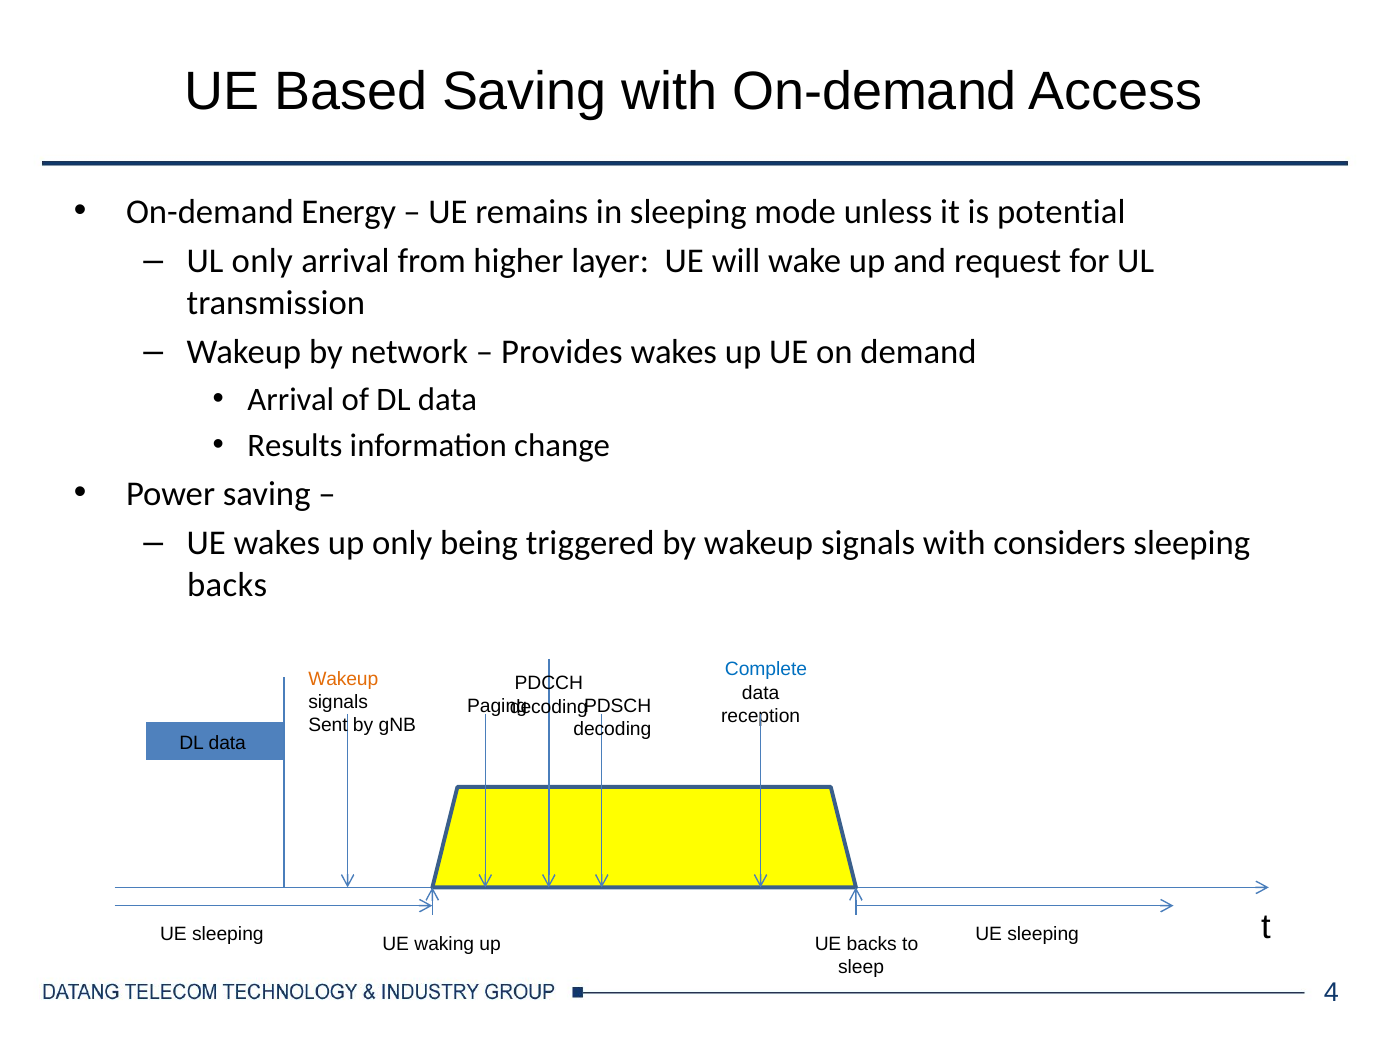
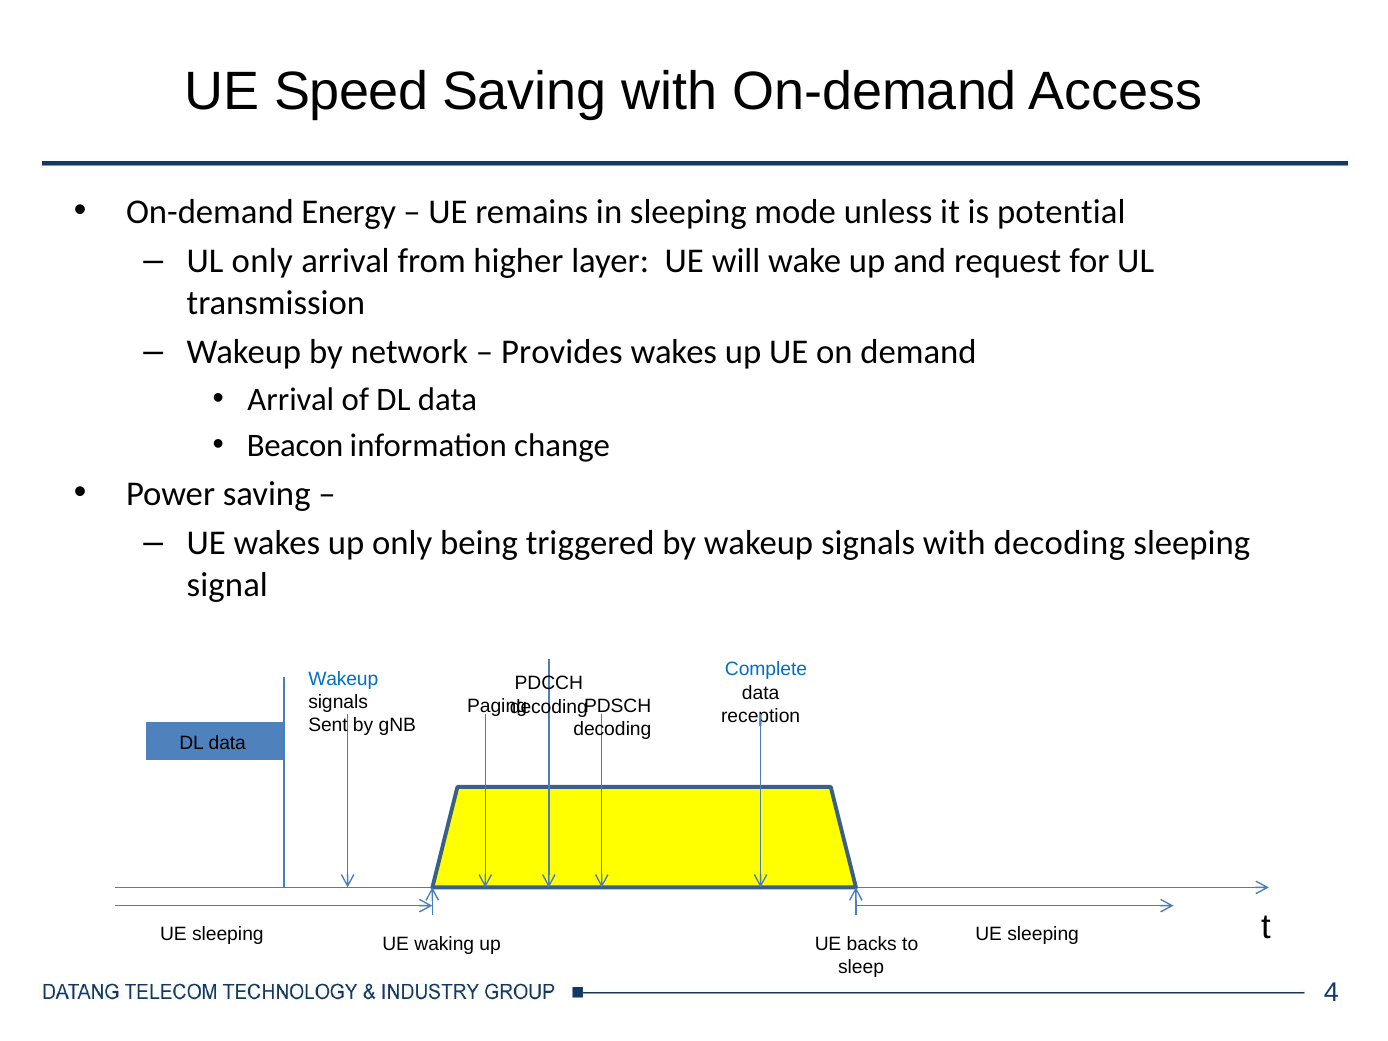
Based: Based -> Speed (351, 91)
Results: Results -> Beacon (295, 446)
with considers: considers -> decoding (1059, 543)
backs: backs -> signal (227, 585)
Wakeup colour: orange -> blue (343, 679)
